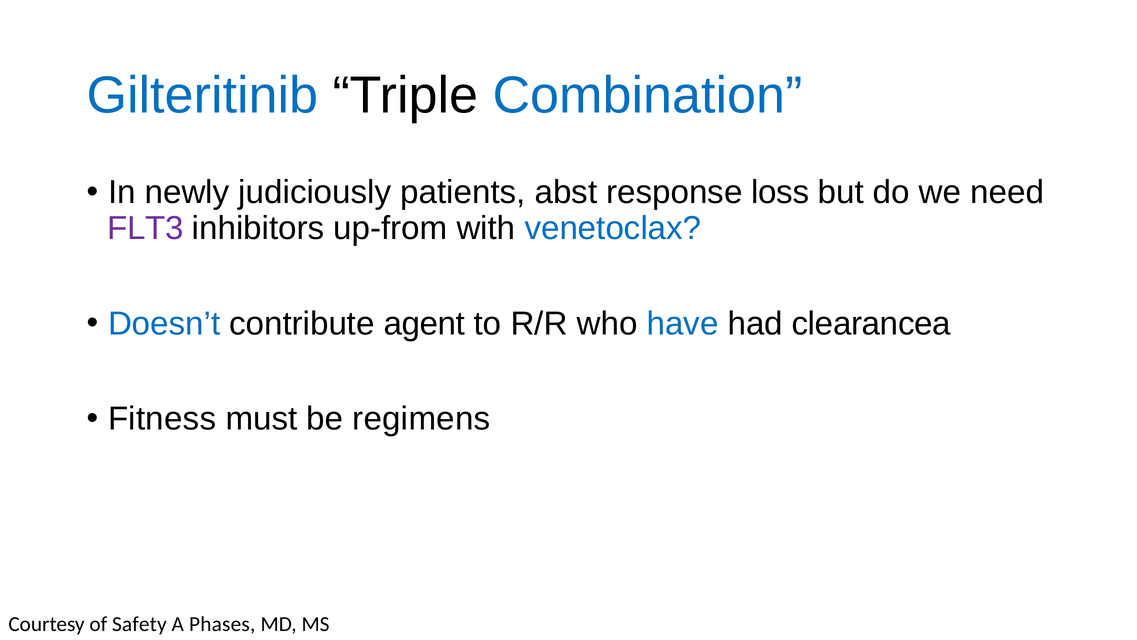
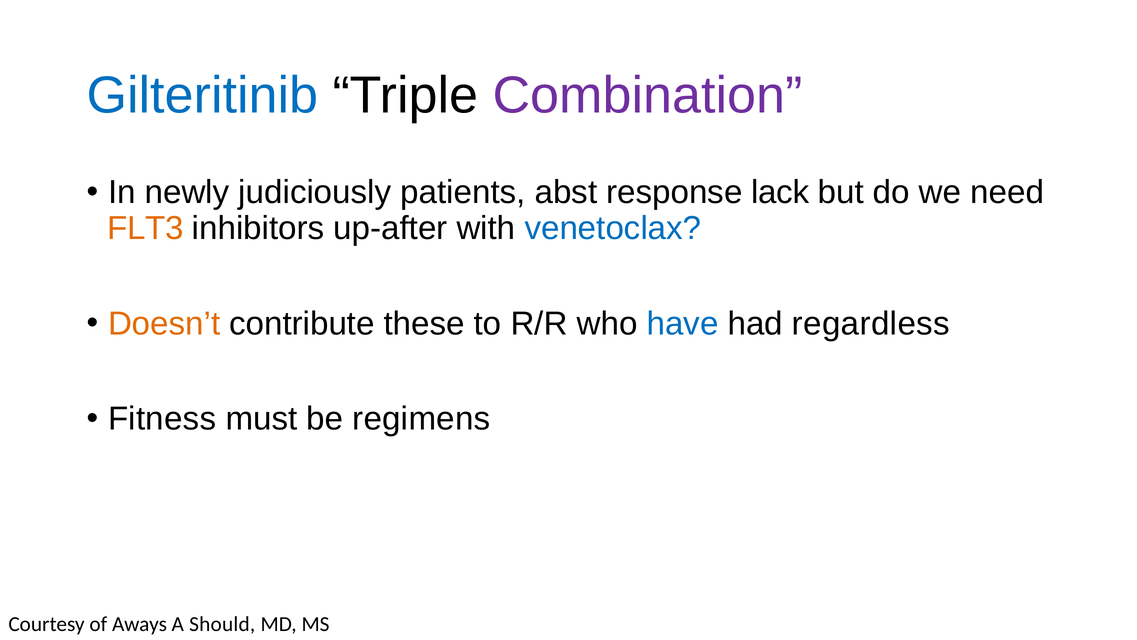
Combination colour: blue -> purple (648, 96)
loss: loss -> lack (780, 192)
FLT3 colour: purple -> orange (146, 228)
up-from: up-from -> up-after (390, 228)
Doesn’t colour: blue -> orange (164, 323)
agent: agent -> these (424, 323)
clearancea: clearancea -> regardless (871, 323)
Safety: Safety -> Aways (140, 624)
Phases: Phases -> Should (222, 624)
